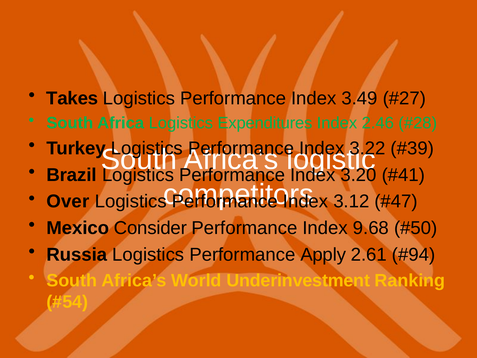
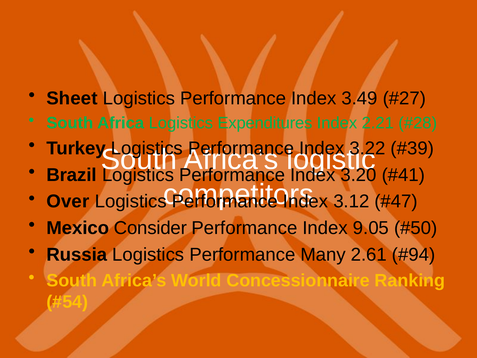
Takes: Takes -> Sheet (72, 98)
2.46: 2.46 -> 2.21 (378, 123)
9.68: 9.68 -> 9.05 (371, 228)
Apply: Apply -> Many (323, 254)
Underinvestment: Underinvestment -> Concessionnaire (298, 280)
